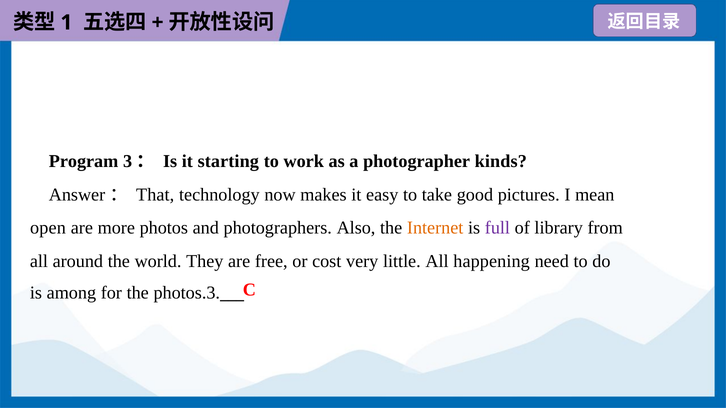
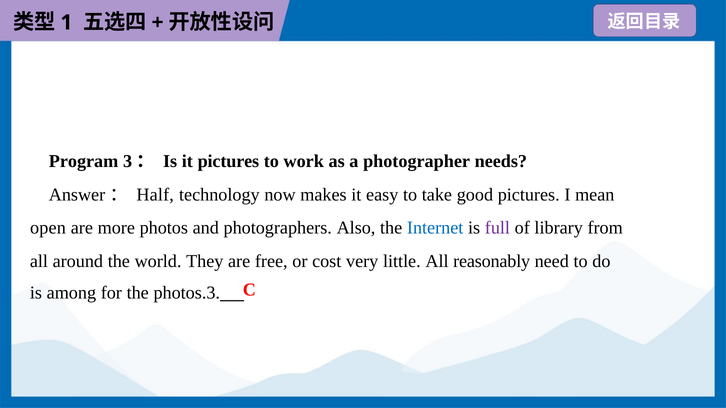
it starting: starting -> pictures (228, 162)
kinds: kinds -> needs (501, 162)
That: That -> Half (155, 195)
Internet colour: orange -> blue (435, 228)
happening: happening -> reasonably (492, 261)
